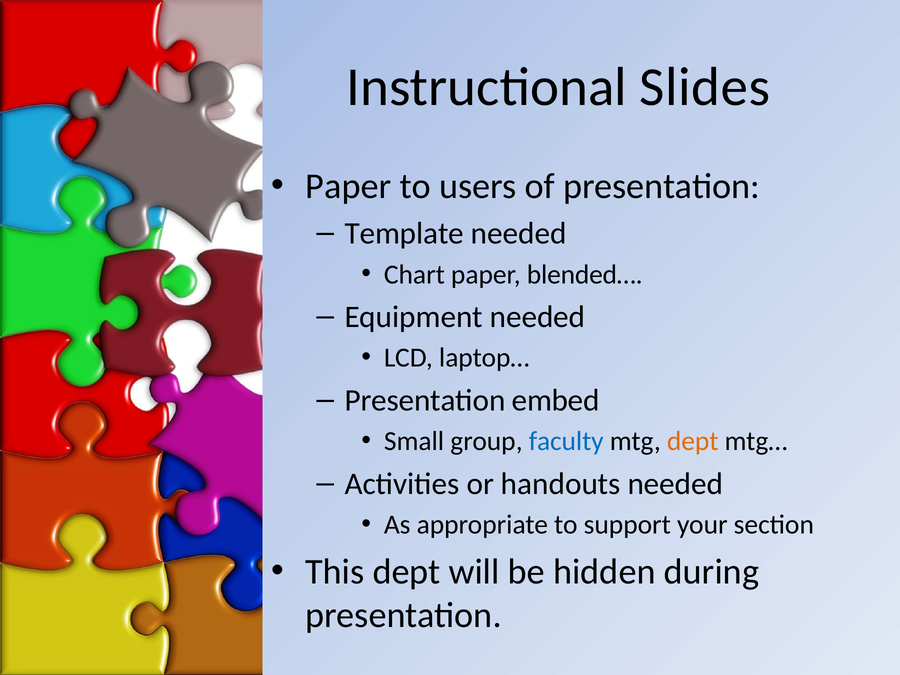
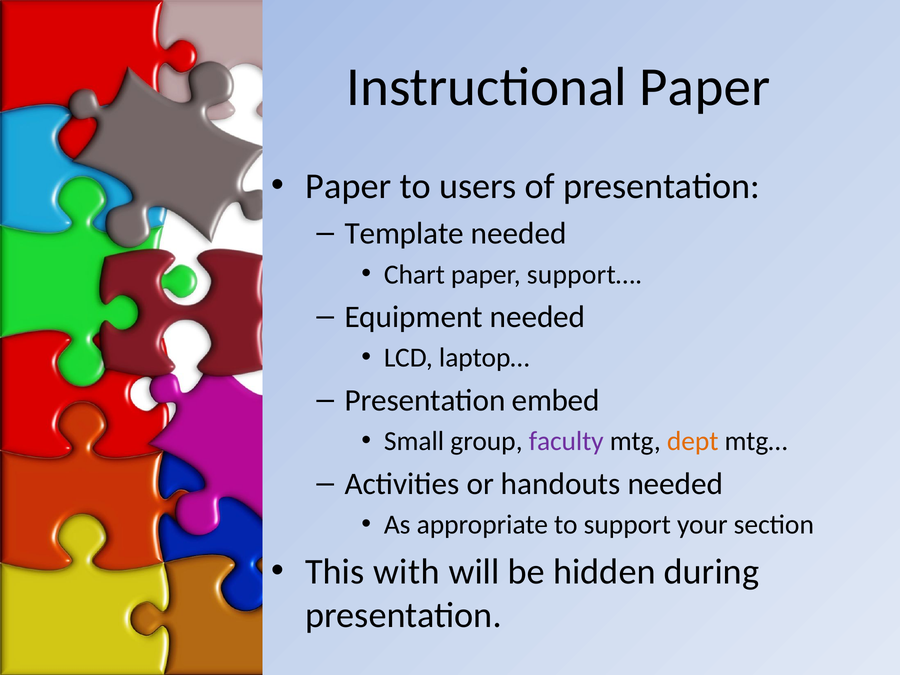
Instructional Slides: Slides -> Paper (705, 87)
blended…: blended… -> support… (584, 274)
faculty colour: blue -> purple (566, 441)
This dept: dept -> with (406, 572)
